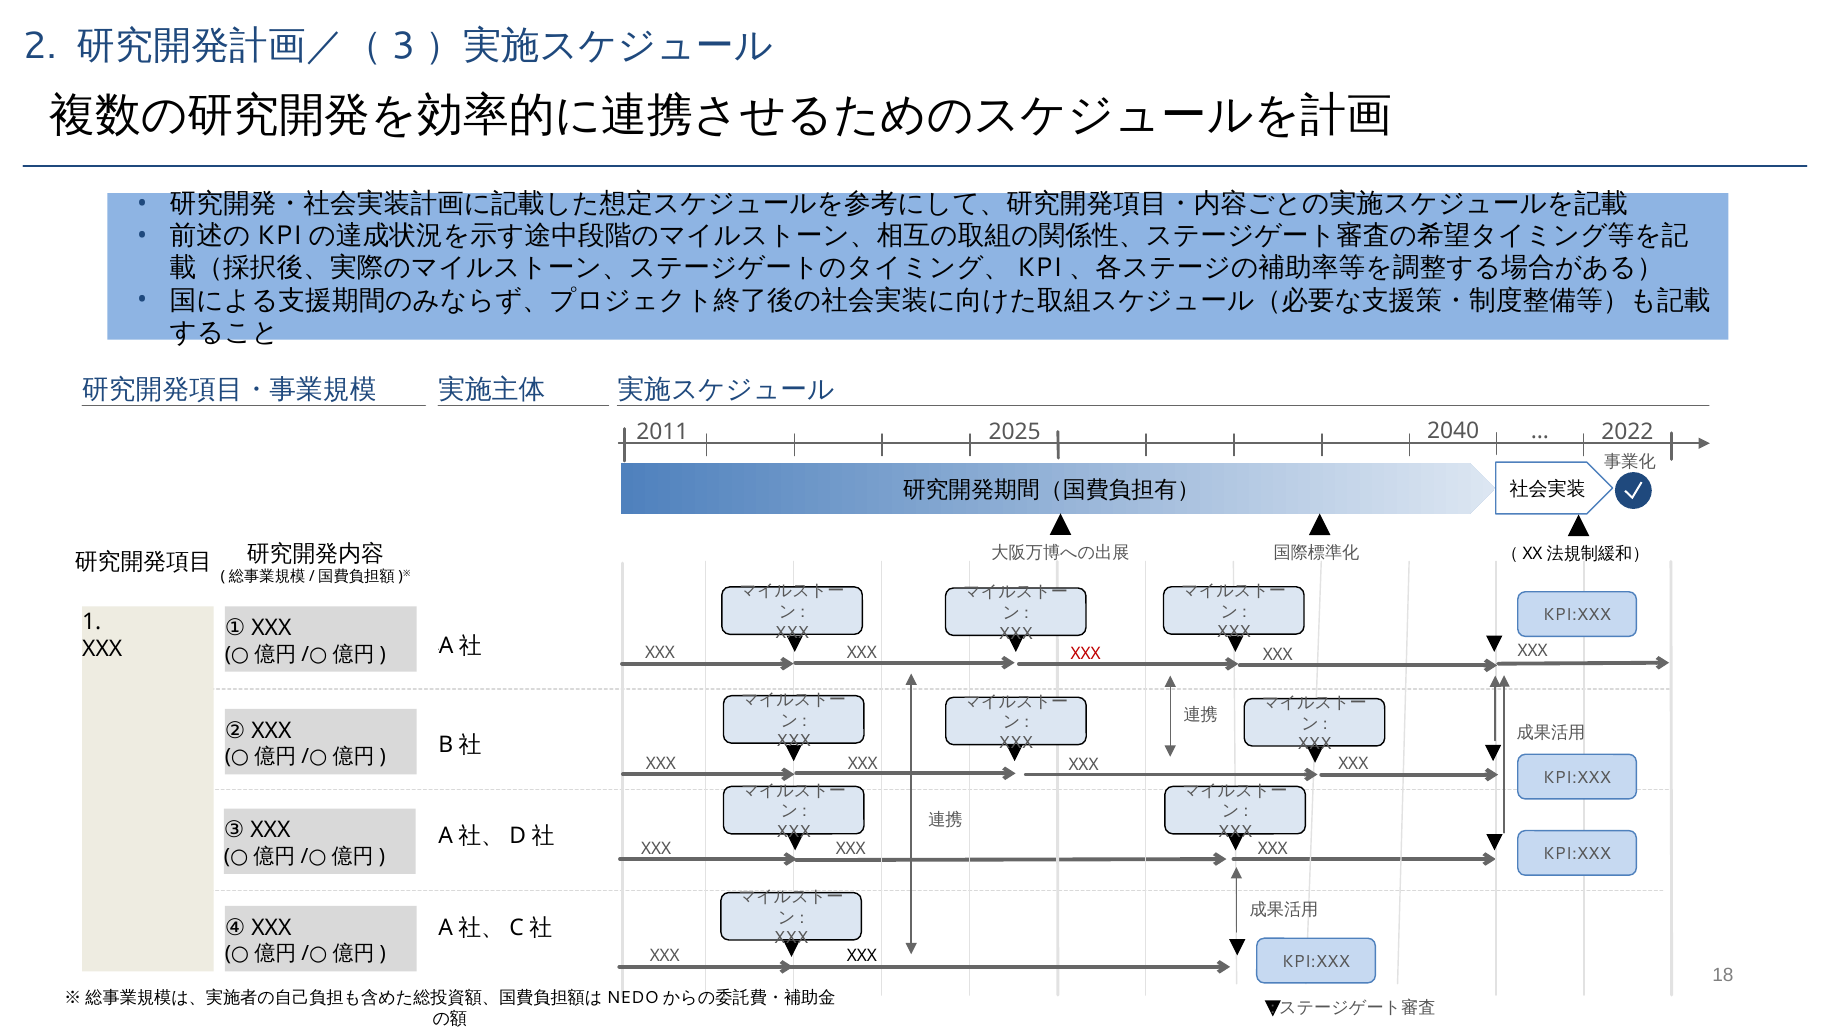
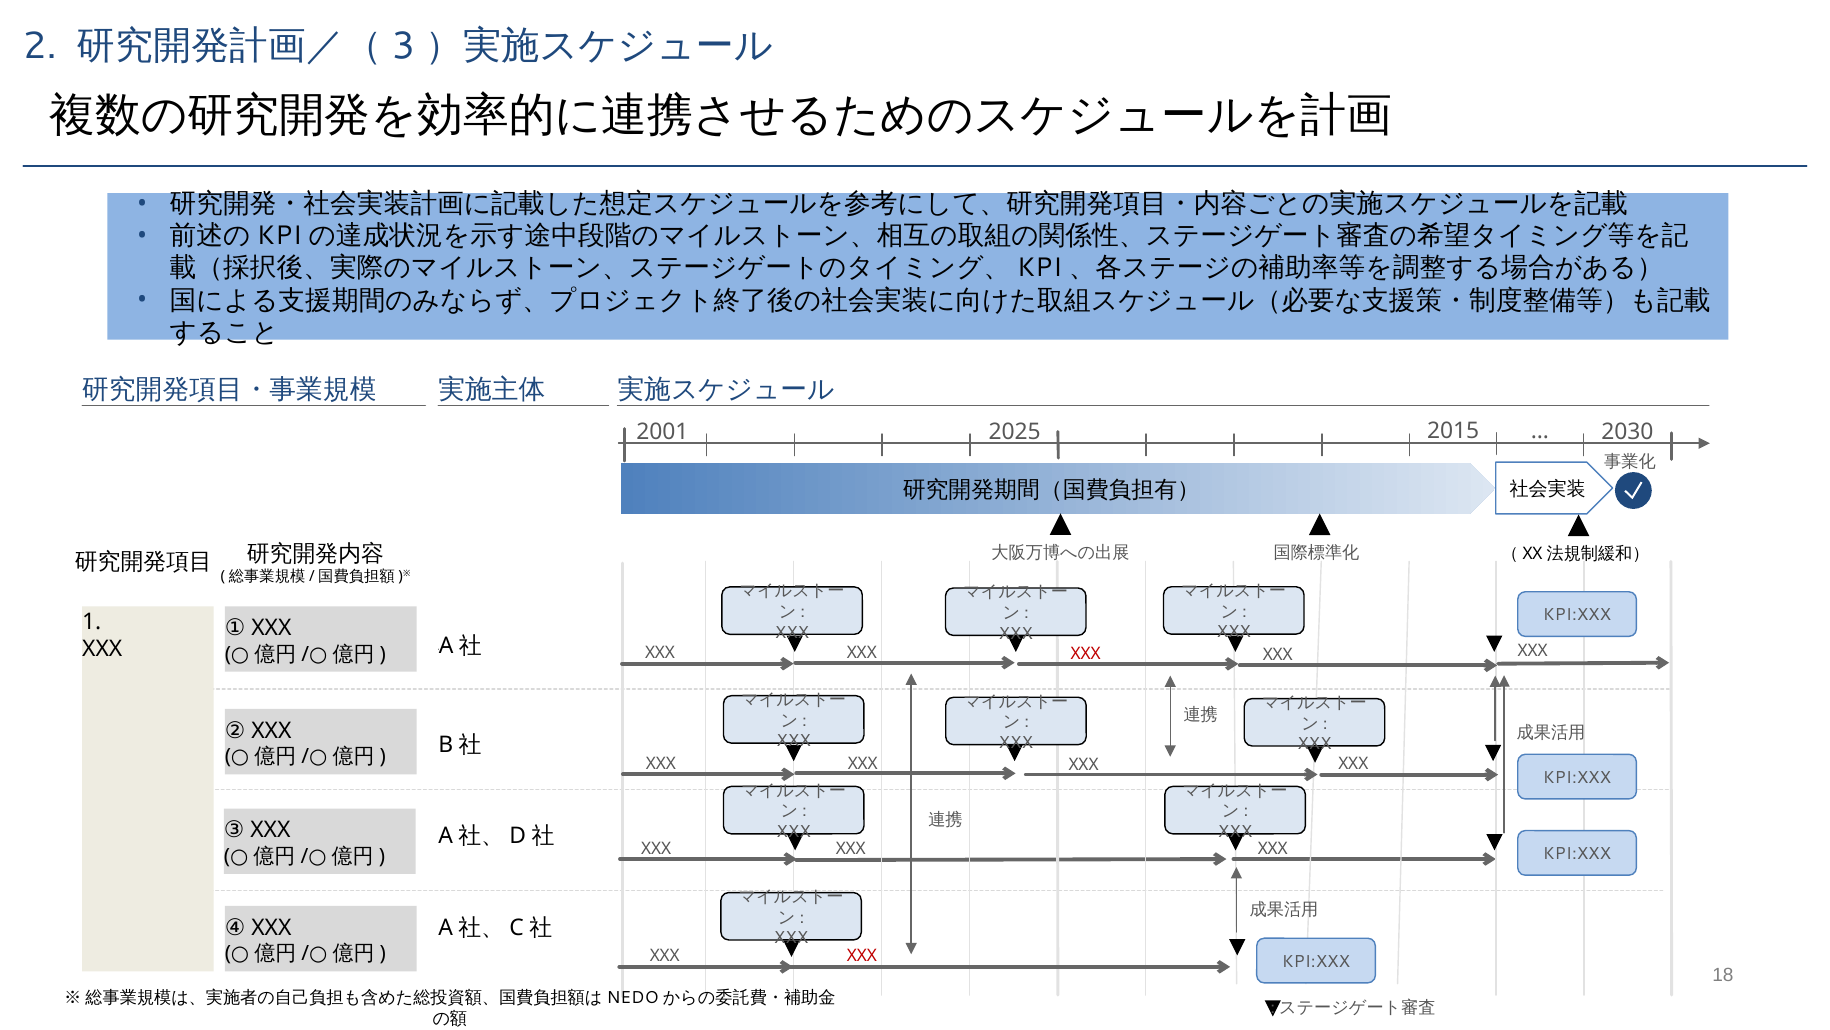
2011: 2011 -> 2001 (662, 432)
2040: 2040 -> 2015 (1453, 431)
2022: 2022 -> 2030 (1627, 432)
XXX colour: black -> red (862, 955)
